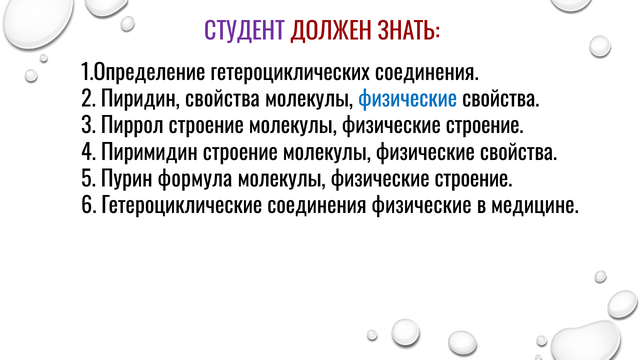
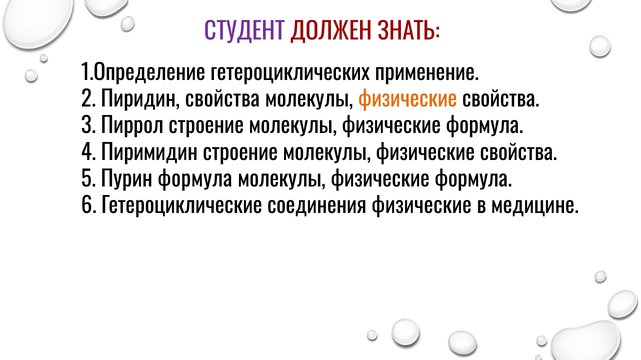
гетероциклических соединения: соединения -> применение (427, 73)
физические colour: blue -> orange (408, 100)
строение молекулы физические строение: строение -> формула (485, 126)
строение: строение -> формула (473, 180)
